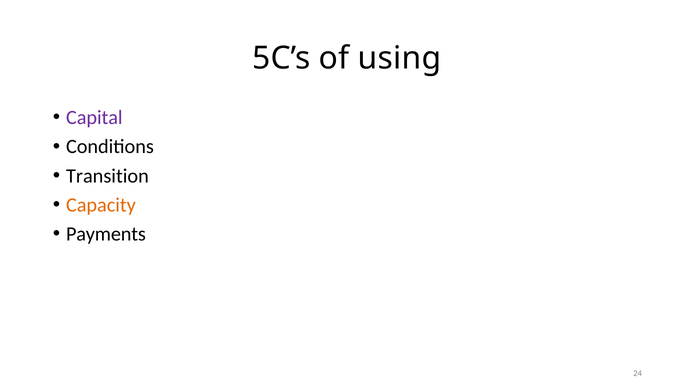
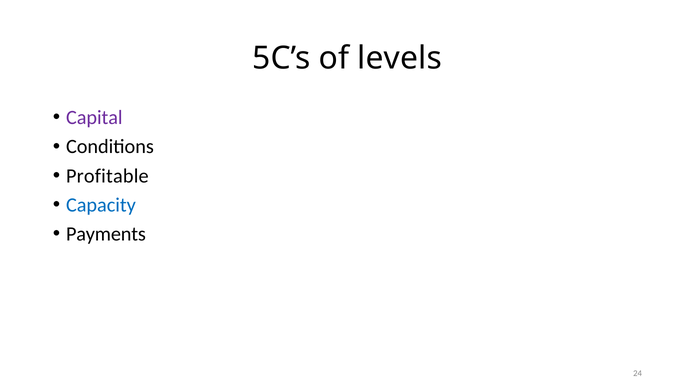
using: using -> levels (400, 58)
Transition: Transition -> Profitable (107, 176)
Capacity colour: orange -> blue (101, 205)
